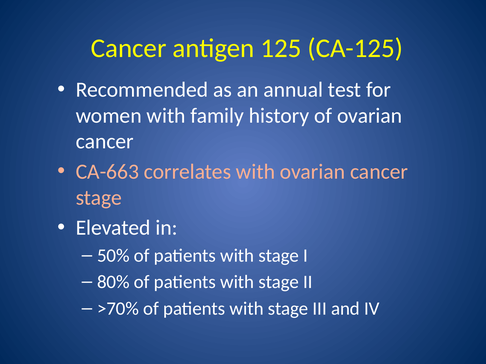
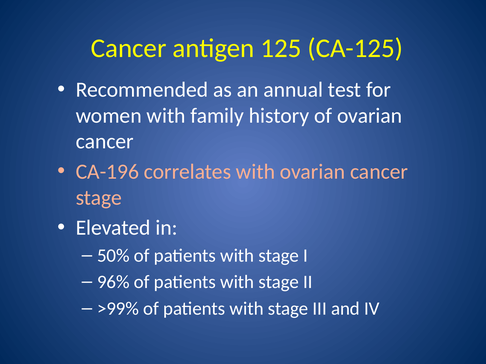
CA-663: CA-663 -> CA-196 (107, 172)
80%: 80% -> 96% (113, 282)
>70%: >70% -> >99% (118, 309)
